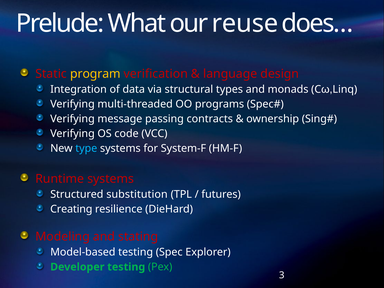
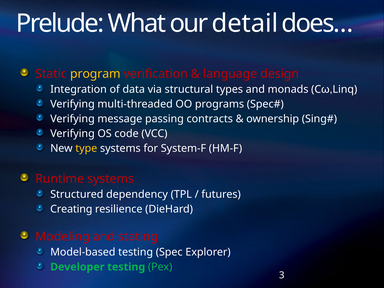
reuse: reuse -> detail (245, 23)
type colour: light blue -> yellow (86, 148)
substitution: substitution -> dependency (137, 194)
